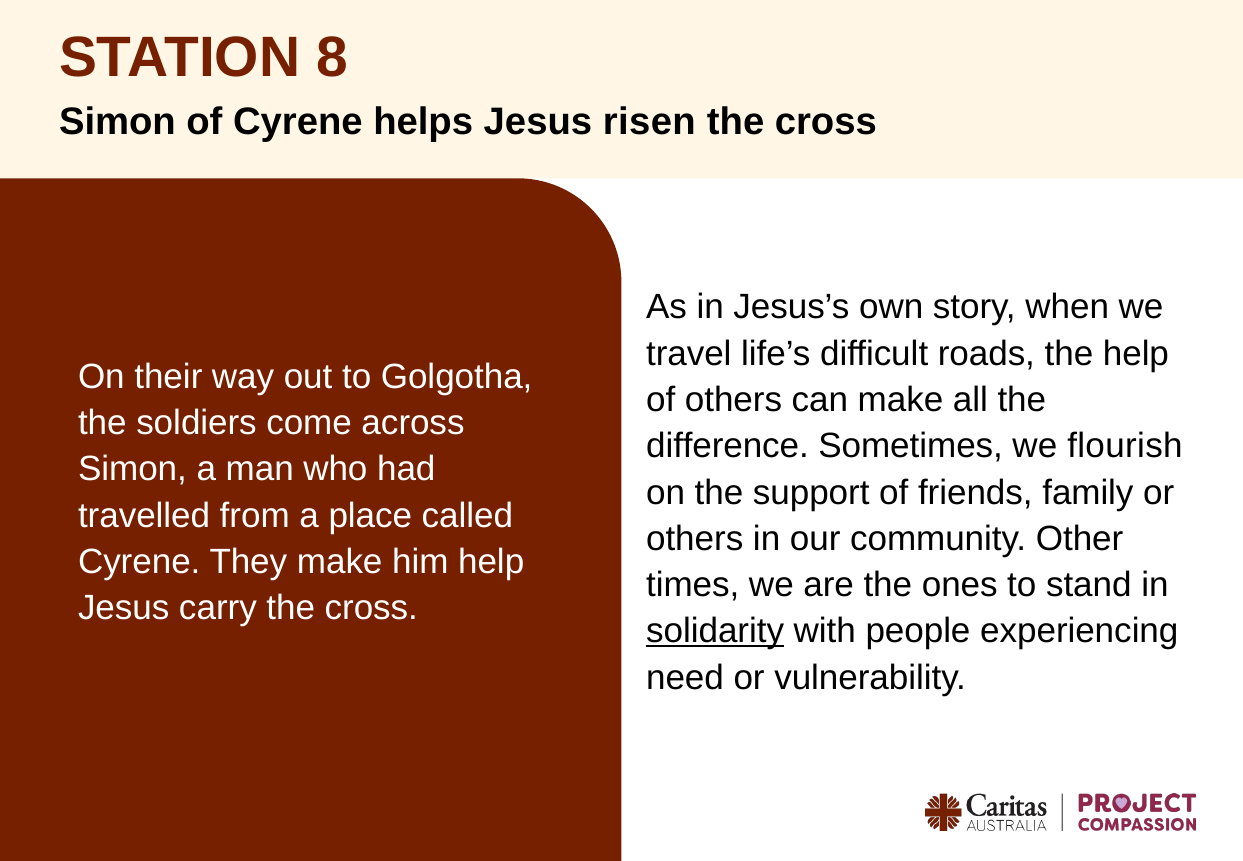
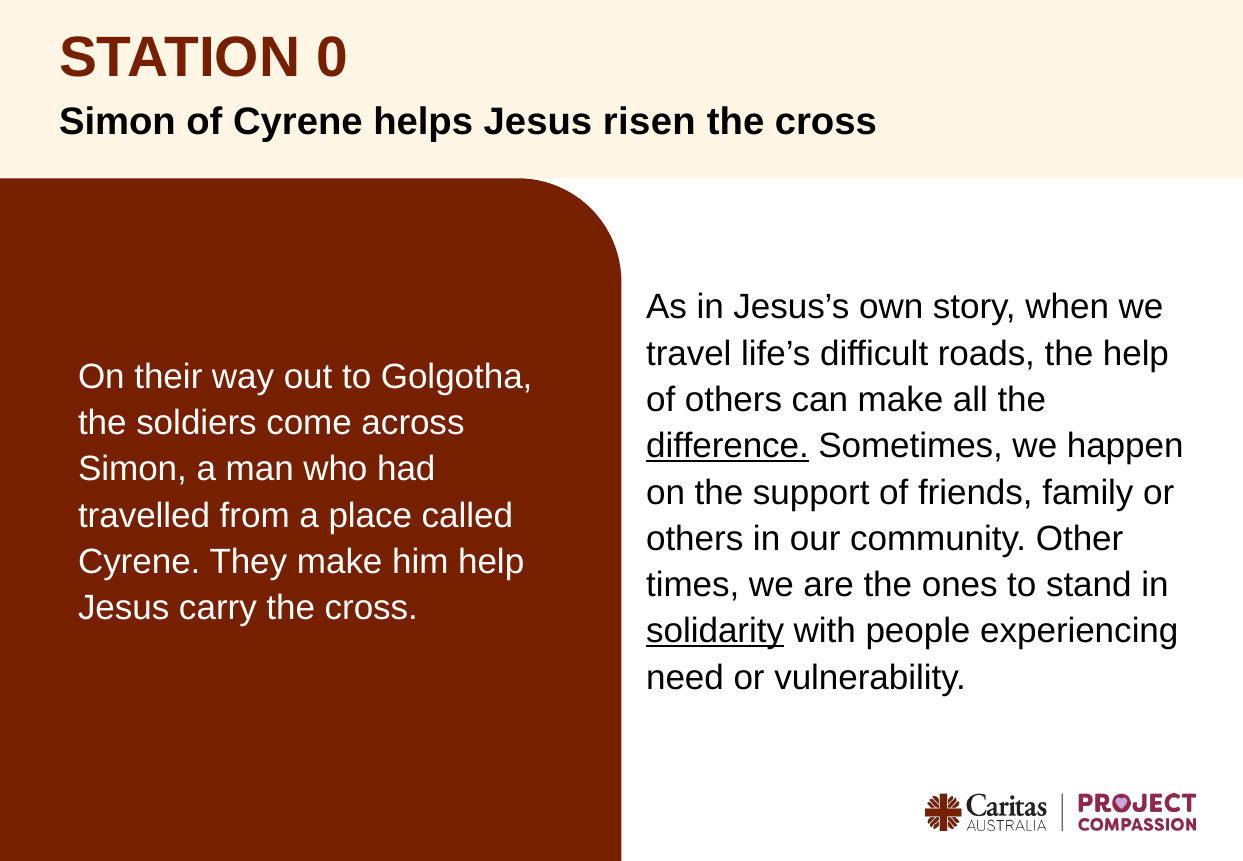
8: 8 -> 0 (332, 57)
difference underline: none -> present (727, 446)
flourish: flourish -> happen (1125, 446)
